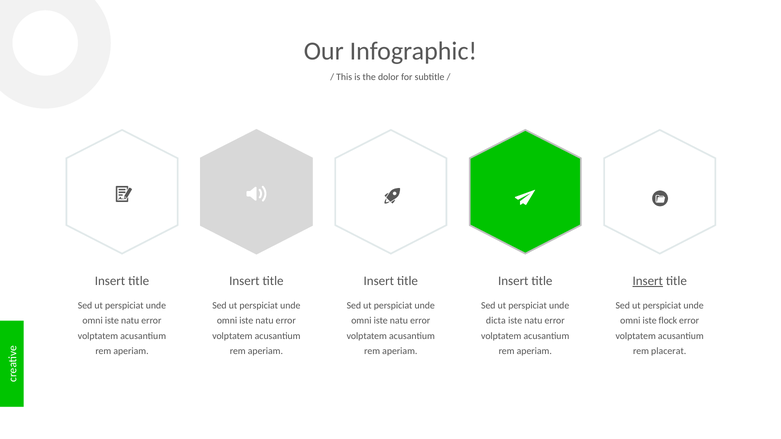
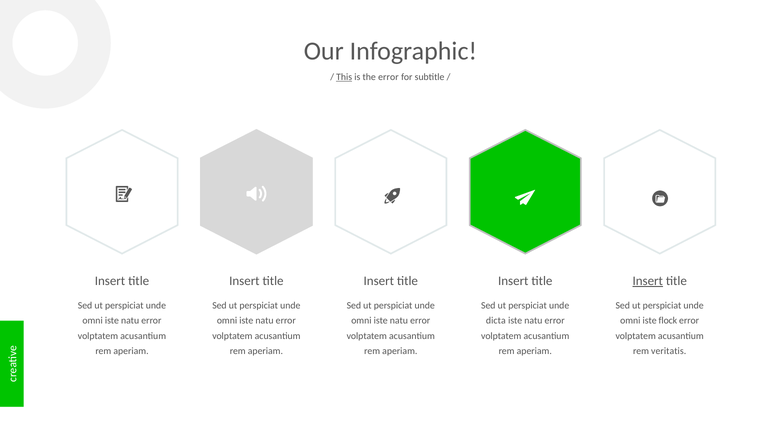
This underline: none -> present (344, 77)
the dolor: dolor -> error (388, 77)
placerat: placerat -> veritatis (669, 351)
